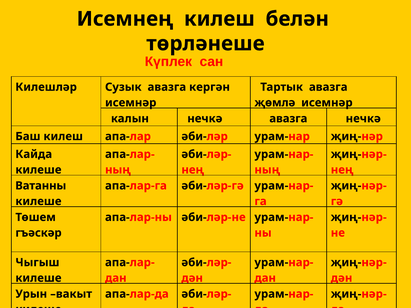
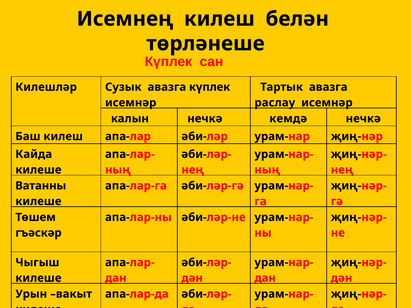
авазга кергән: кергән -> күплек (210, 87)
җөмлә: җөмлә -> раслау (275, 103)
нечкә авазга: авазга -> кемдә (288, 119)
